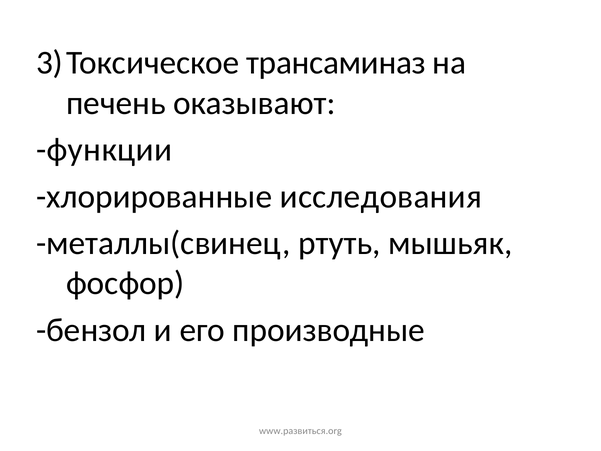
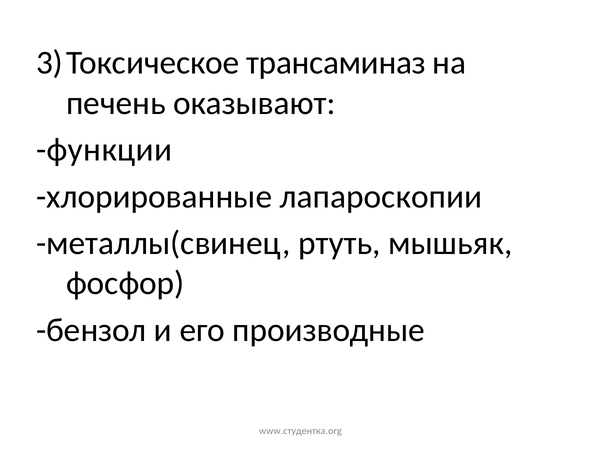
исследования: исследования -> лапароскопии (381, 196)
www.развиться.org: www.развиться.org -> www.студентка.org (300, 430)
